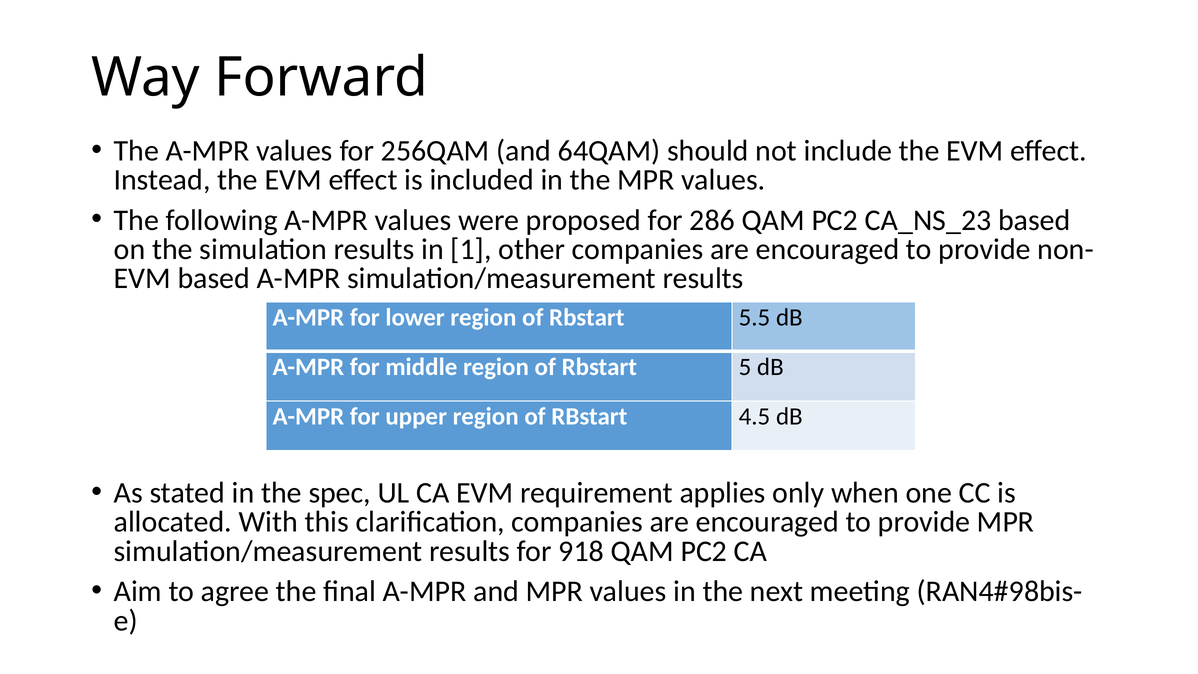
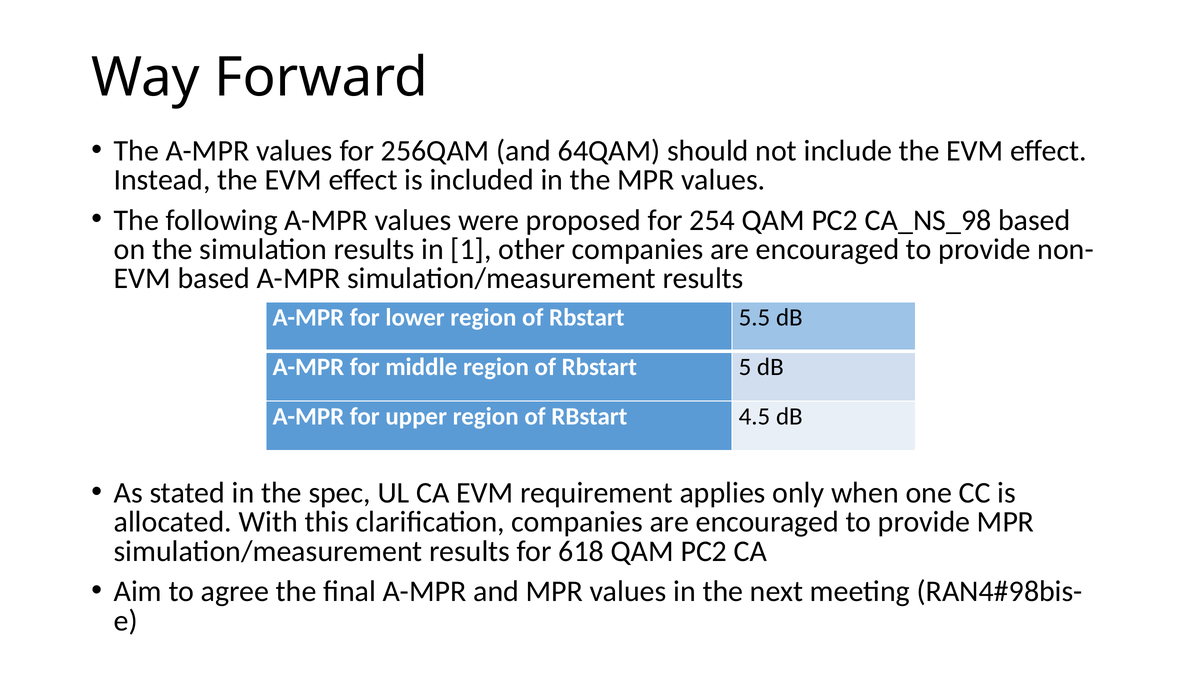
286: 286 -> 254 (712, 220)
CA_NS_23: CA_NS_23 -> CA_NS_98 (928, 220)
918: 918 -> 618 (581, 551)
